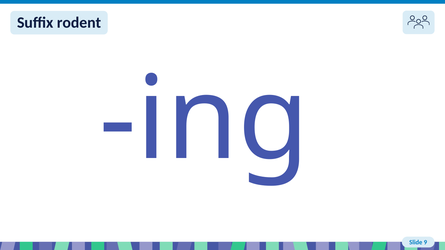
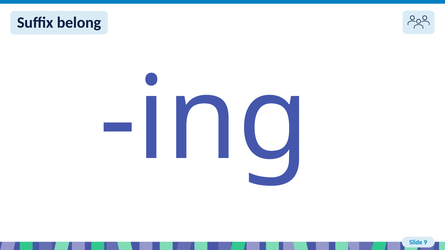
rodent: rodent -> belong (79, 23)
